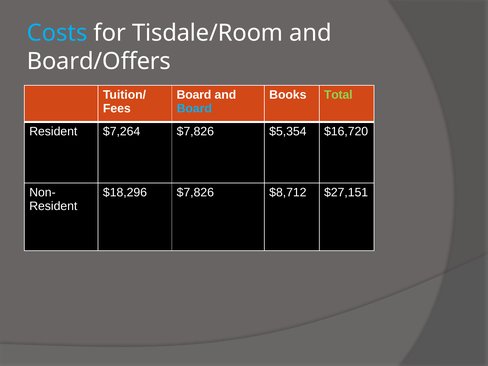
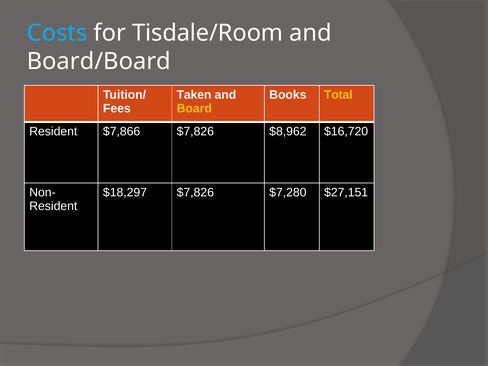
Board/Offers: Board/Offers -> Board/Board (99, 61)
Board: Board -> Taken (194, 95)
Total colour: light green -> yellow (338, 95)
Board colour: light blue -> yellow (194, 109)
$7,264: $7,264 -> $7,866 (122, 131)
$5,354: $5,354 -> $8,962 (288, 131)
$18,296: $18,296 -> $18,297 (125, 192)
$8,712: $8,712 -> $7,280 (288, 192)
